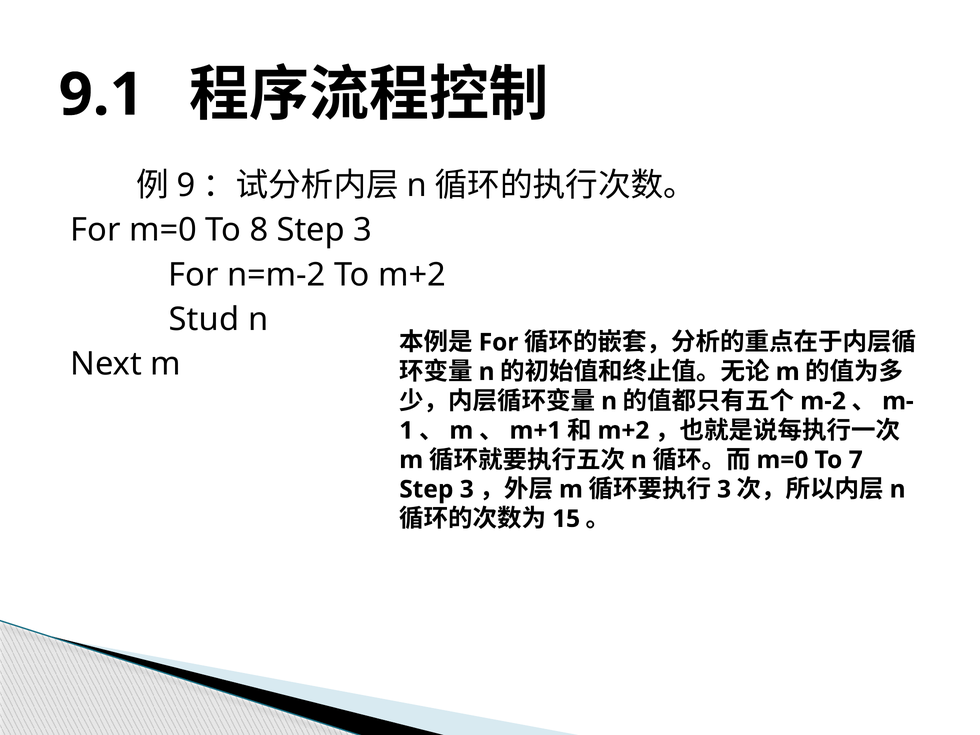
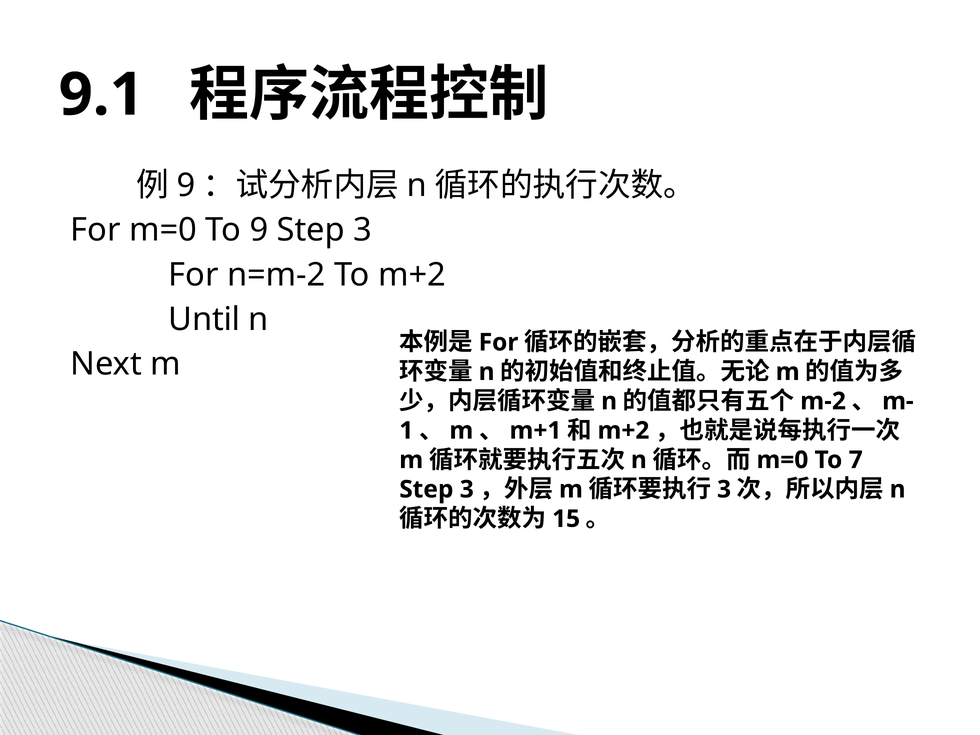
To 8: 8 -> 9 (259, 230)
Stud: Stud -> Until (204, 319)
